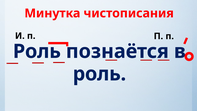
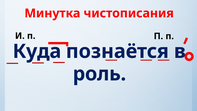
Роль: Роль -> Куда (37, 51)
